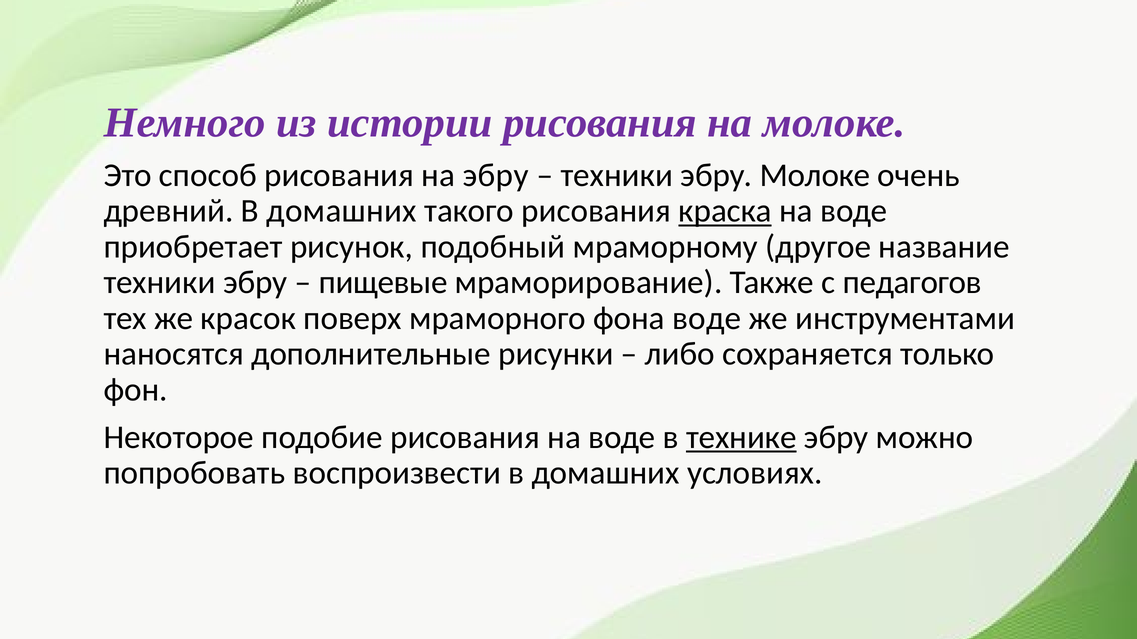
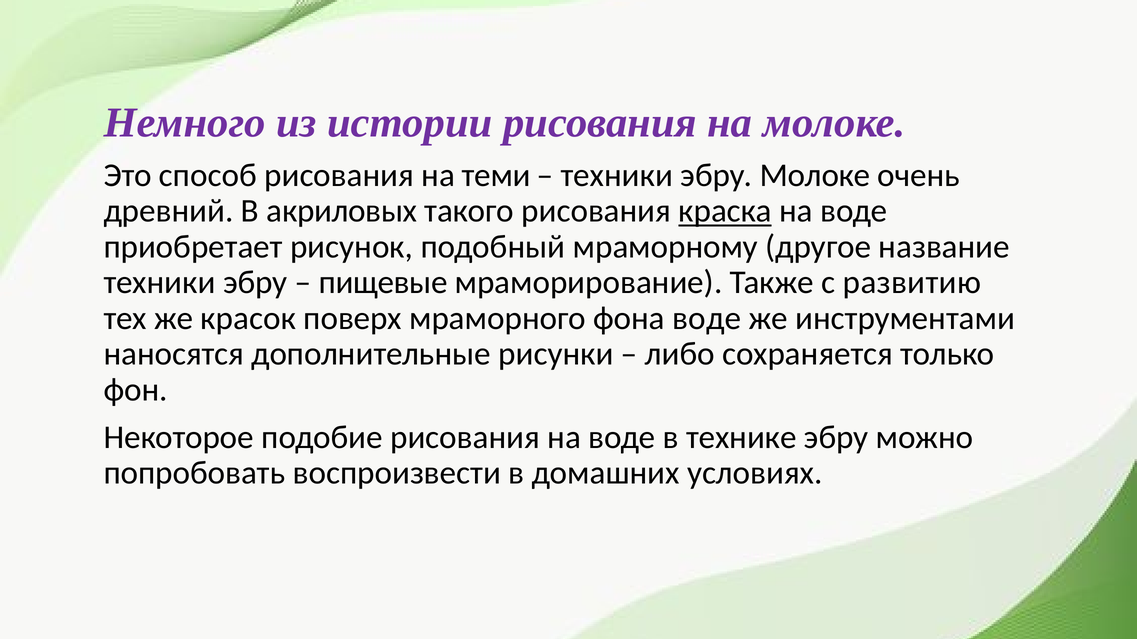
на эбру: эбру -> теми (496, 175)
древний В домашних: домашних -> акриловых (342, 211)
педагогов: педагогов -> развитию (912, 283)
технике underline: present -> none (741, 438)
